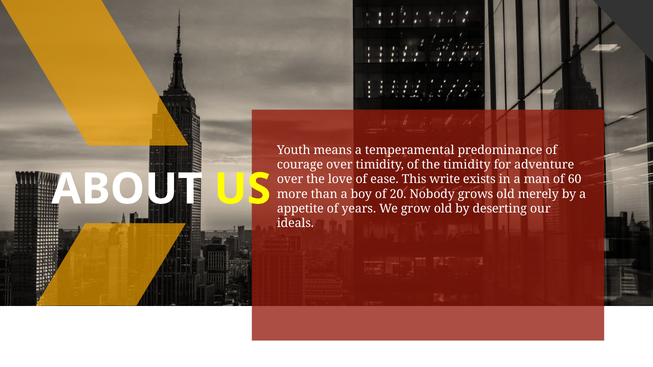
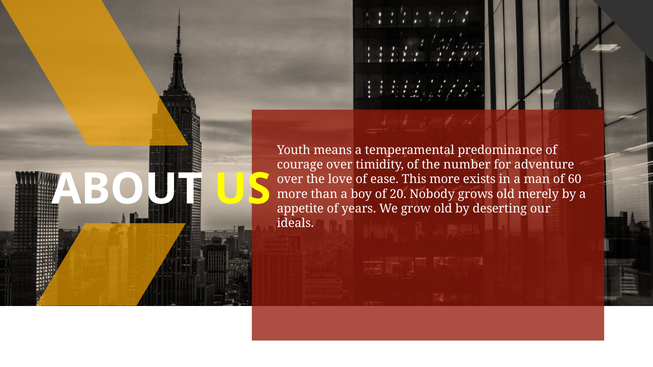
the timidity: timidity -> number (467, 165)
This write: write -> more (445, 180)
